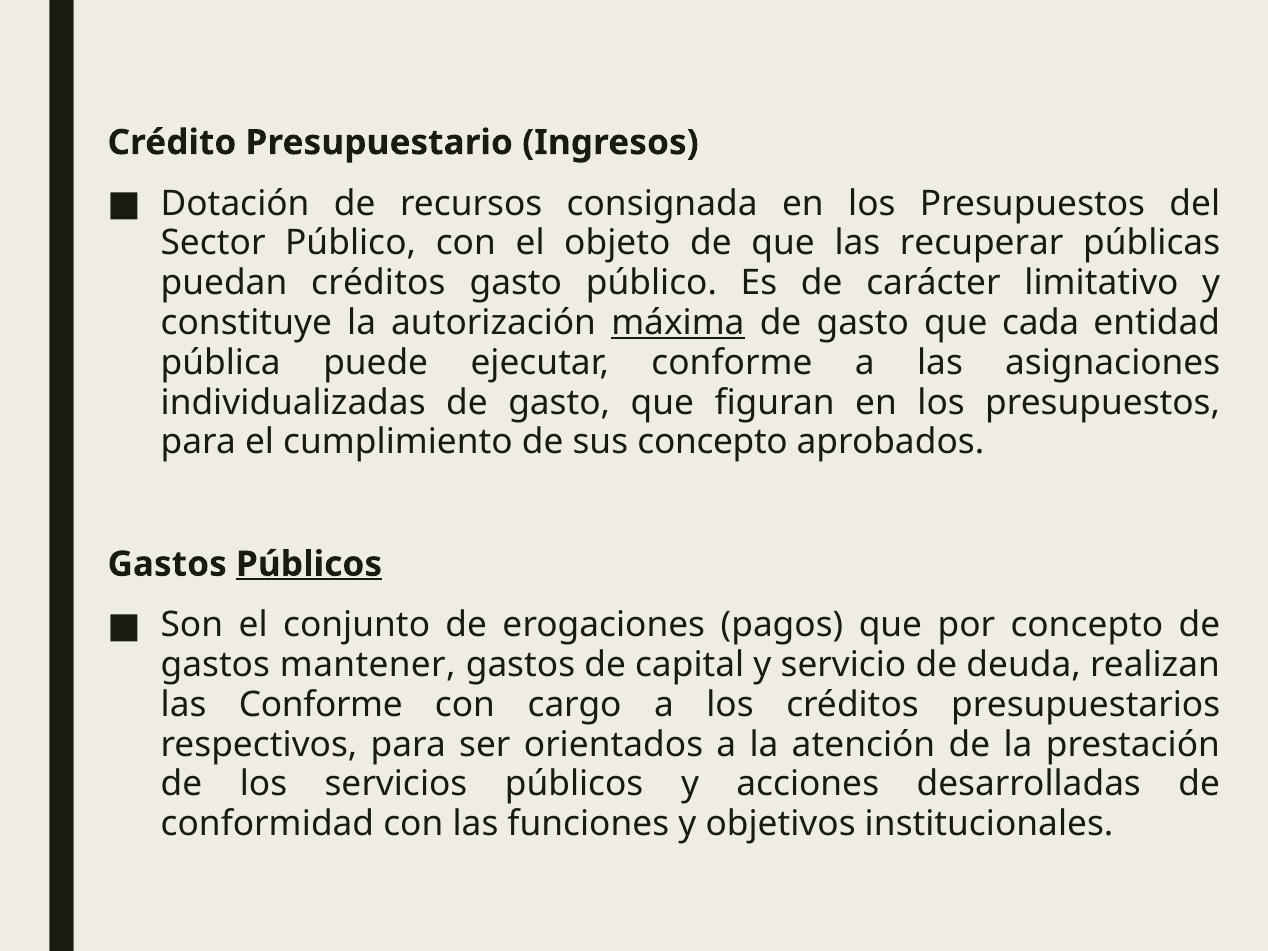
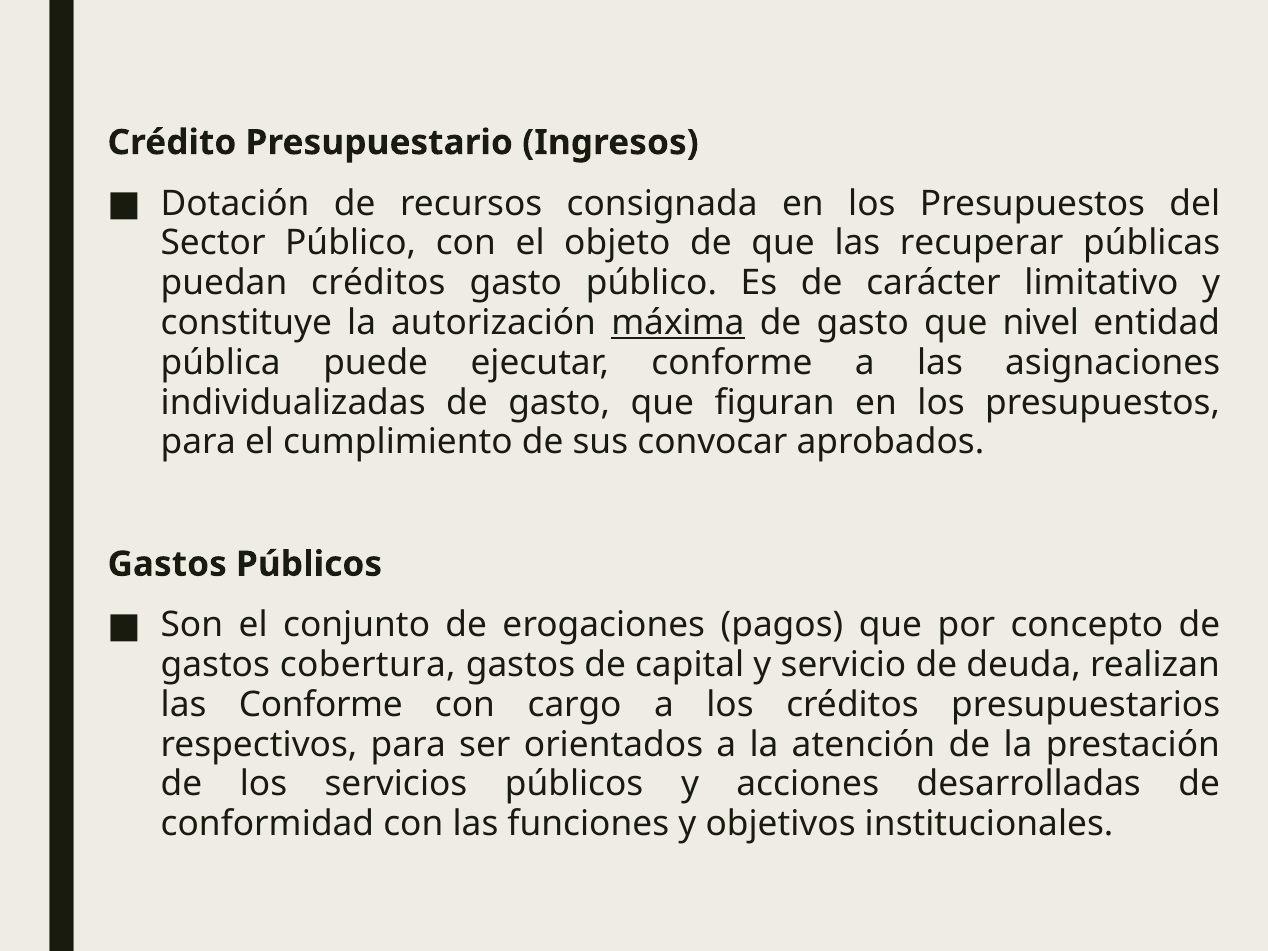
cada: cada -> nivel (1041, 323)
sus concepto: concepto -> convocar (712, 442)
Públicos underline: present -> none (309, 564)
mantener: mantener -> cobertura (368, 665)
